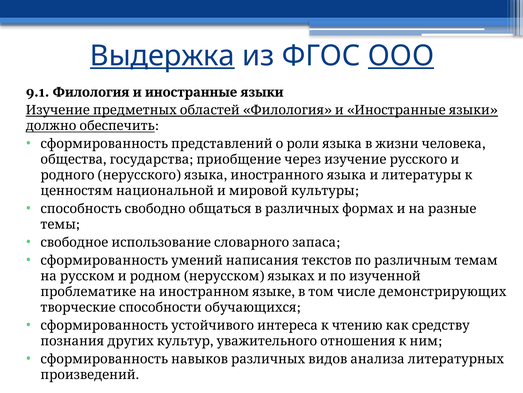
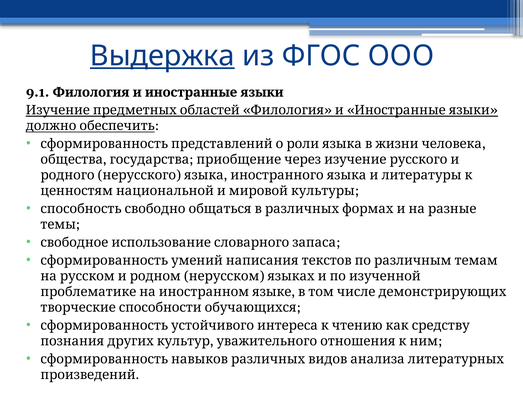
ООО underline: present -> none (401, 56)
